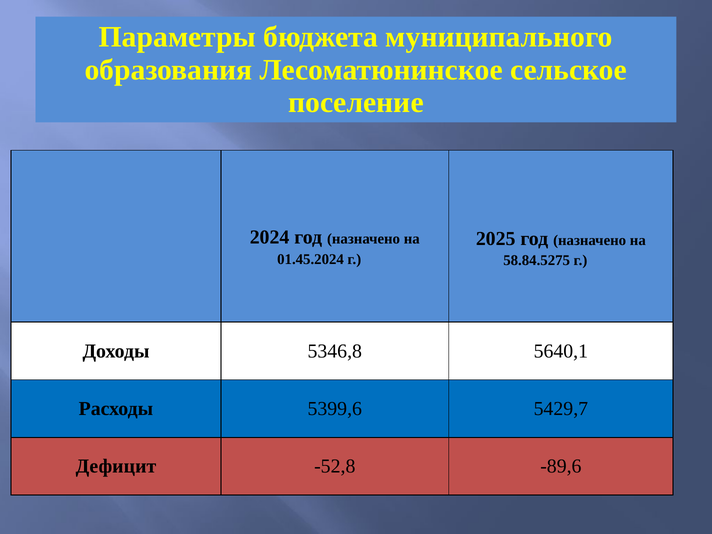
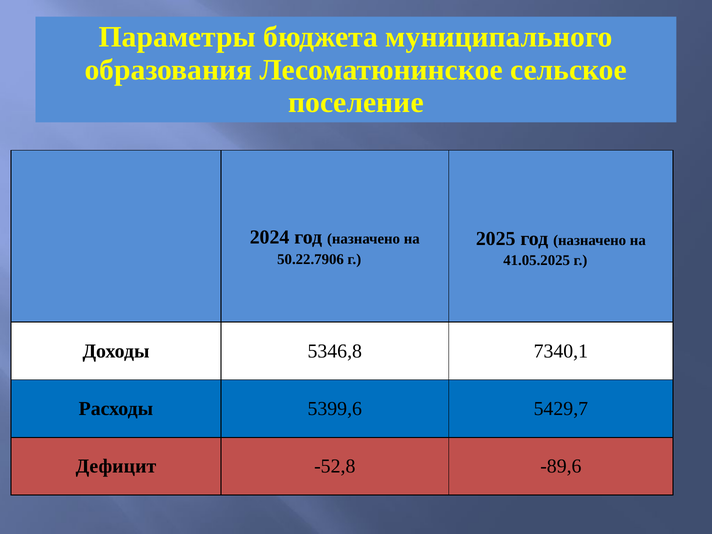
01.45.2024: 01.45.2024 -> 50.22.7906 (311, 259)
58.84.5275: 58.84.5275 -> 41.05.2025 (537, 260)
5640,1: 5640,1 -> 7340,1 (561, 351)
